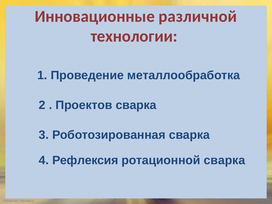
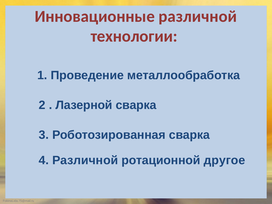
Проектов: Проектов -> Лазерной (84, 105)
4 Рефлексия: Рефлексия -> Различной (85, 160)
ротационной сварка: сварка -> другое (224, 160)
